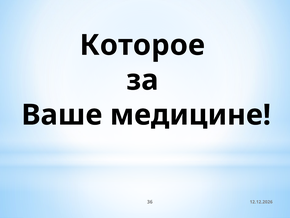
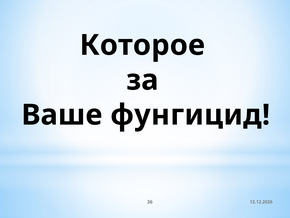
медицине: медицине -> фунгицид (190, 115)
